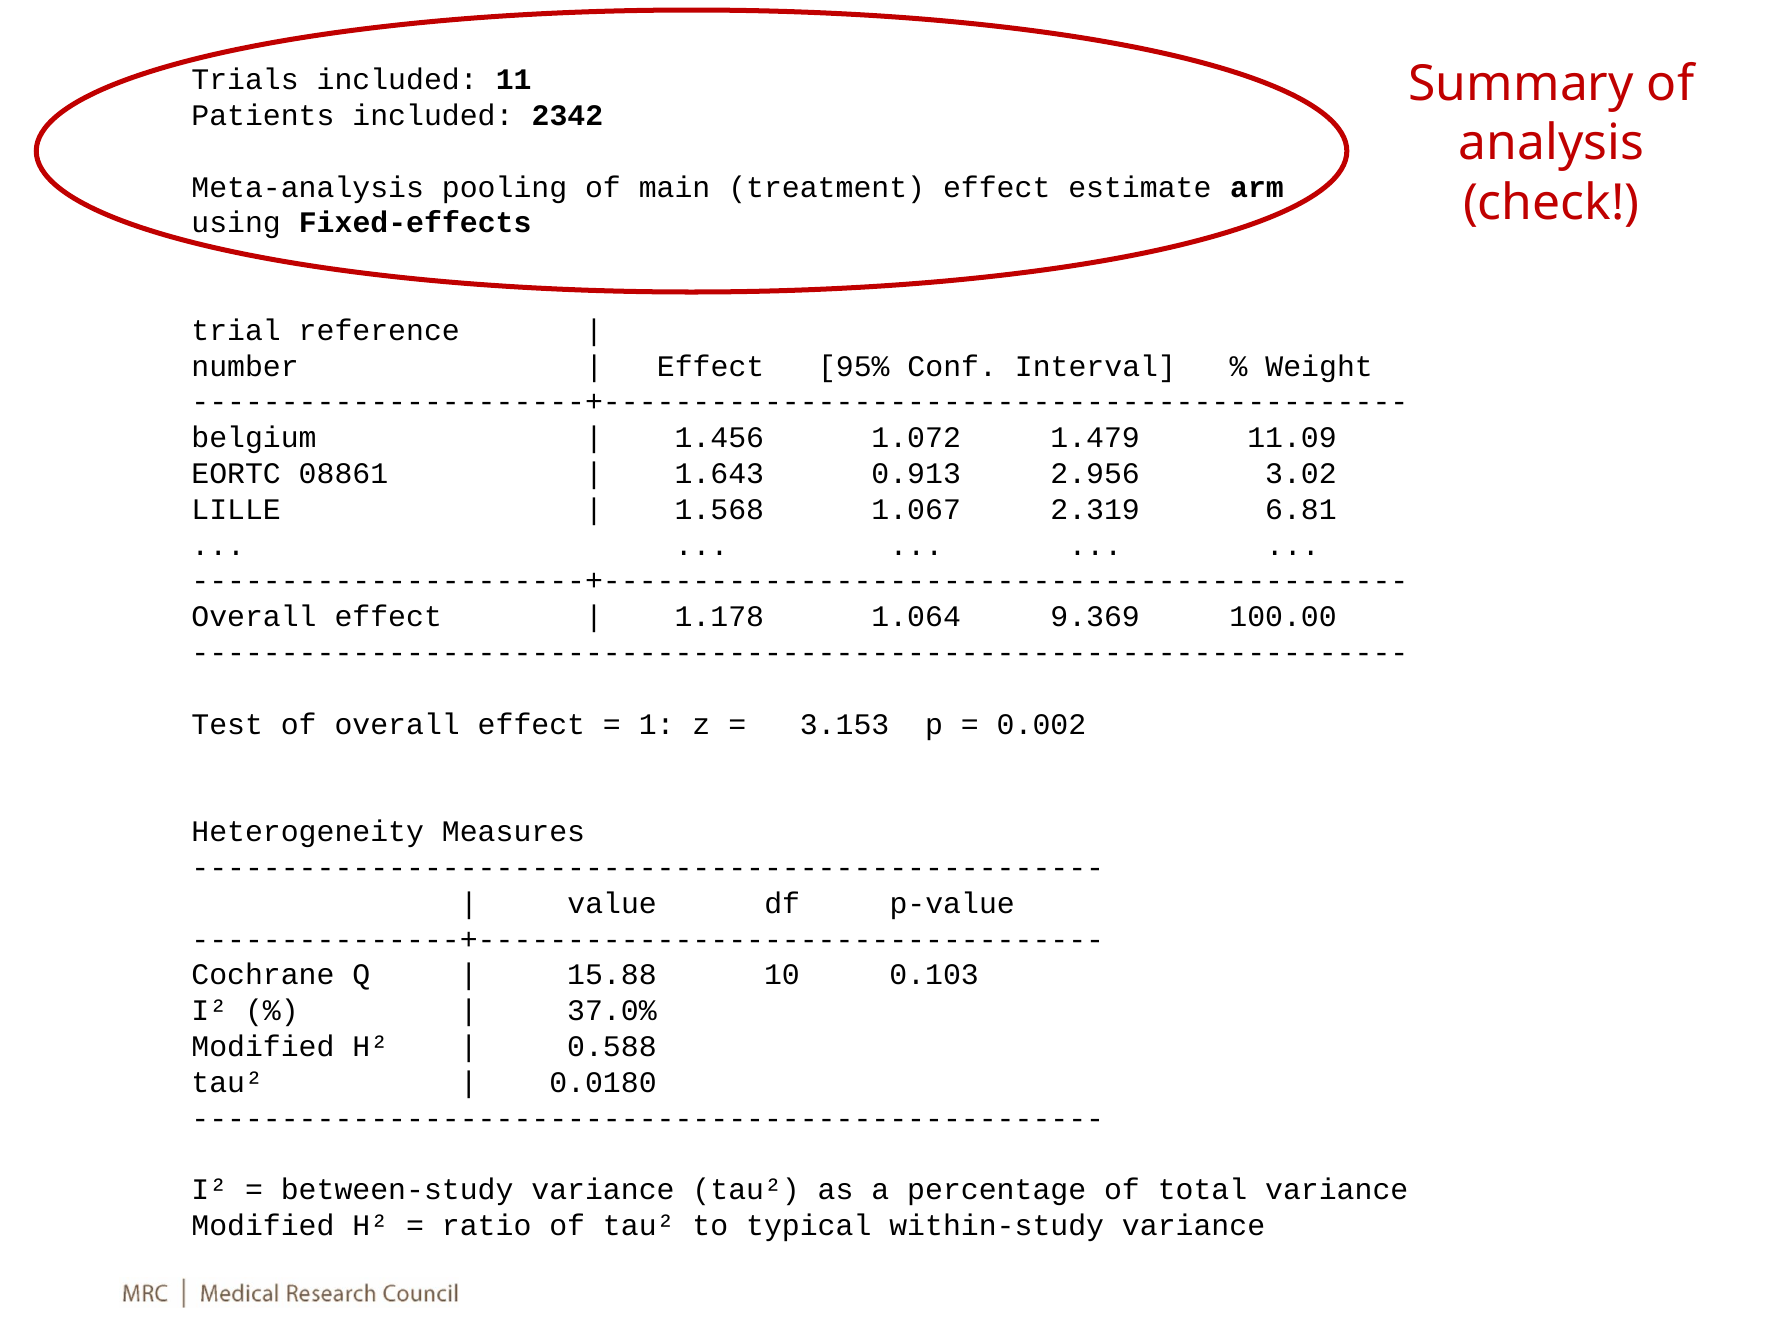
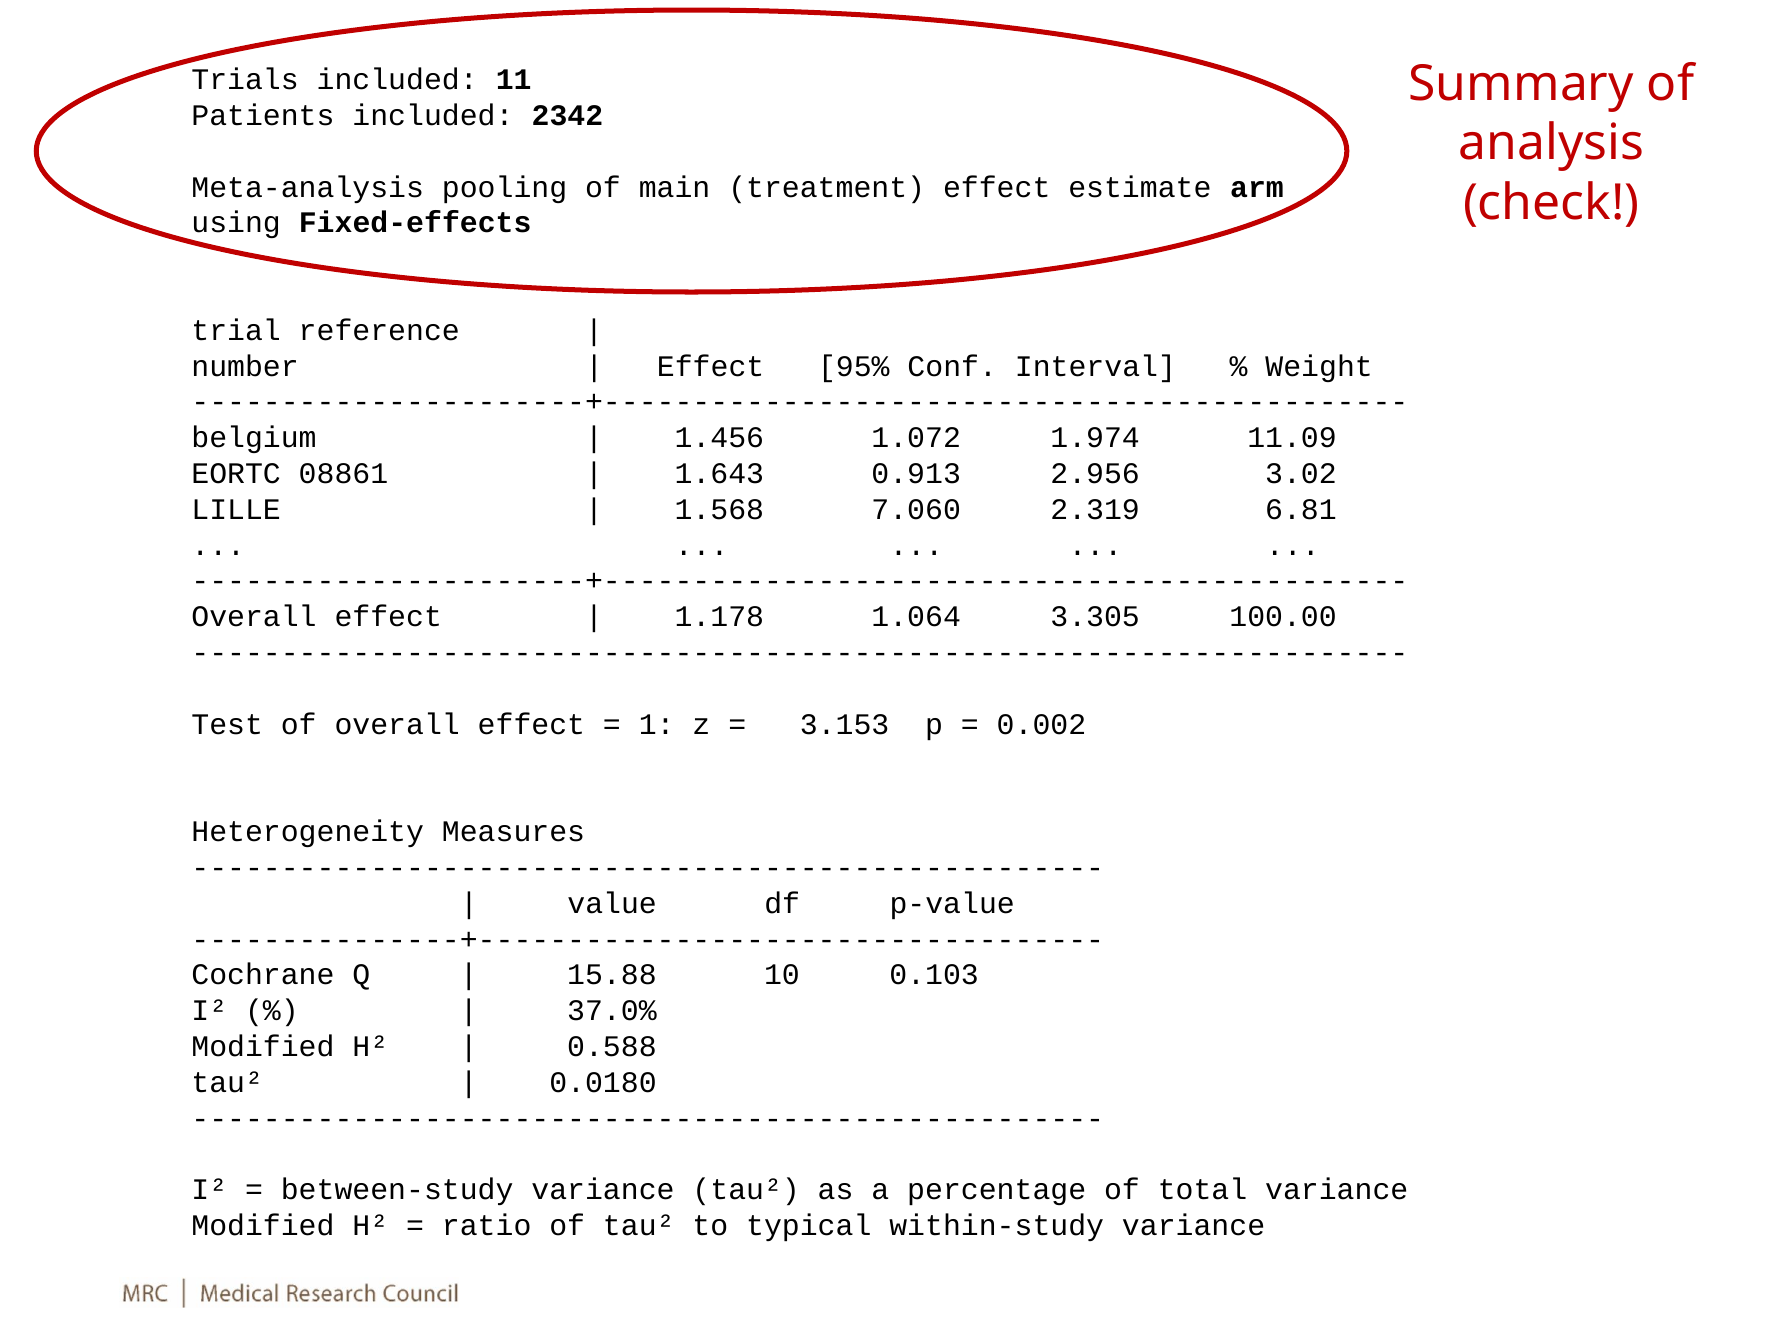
1.479: 1.479 -> 1.974 (1095, 438)
1.067: 1.067 -> 7.060 (916, 510)
9.369: 9.369 -> 3.305 (1095, 617)
